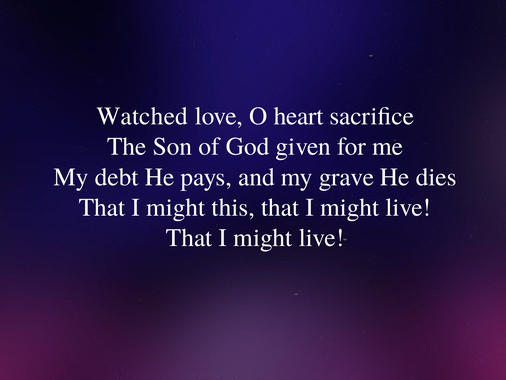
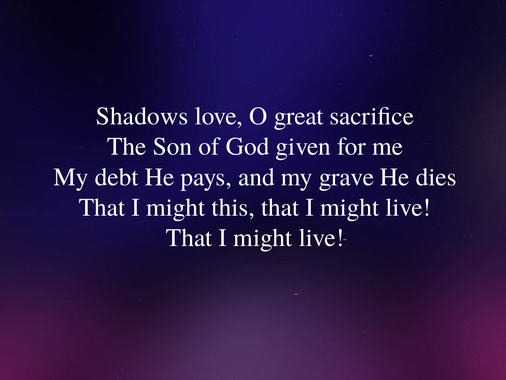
Watched: Watched -> Shadows (142, 116)
heart: heart -> great (299, 116)
